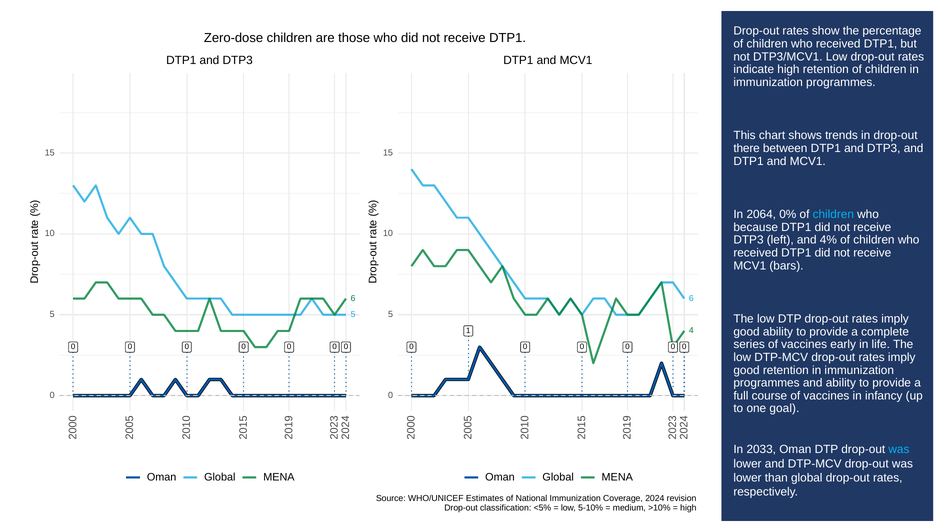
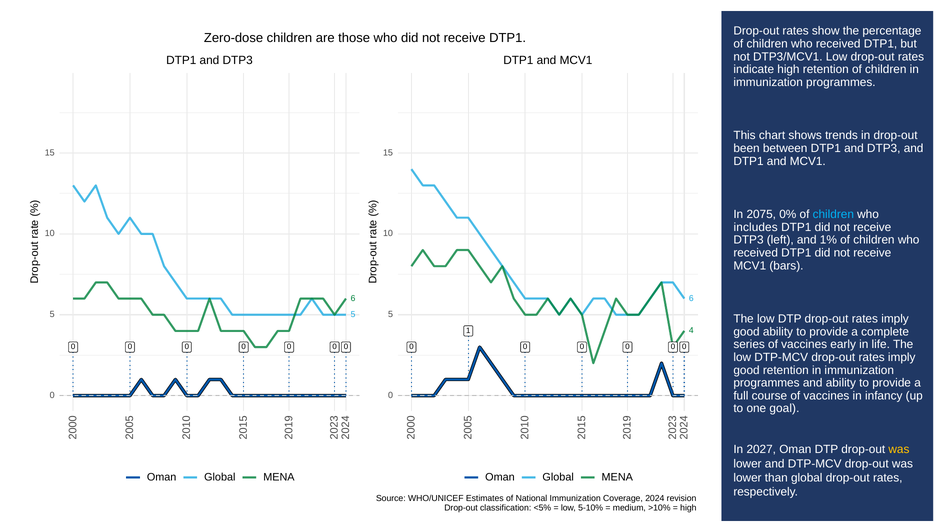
there: there -> been (747, 148)
2064: 2064 -> 2075 (761, 214)
because: because -> includes (756, 227)
4%: 4% -> 1% (828, 240)
2033: 2033 -> 2027 (761, 449)
was colour: light blue -> yellow (899, 449)
